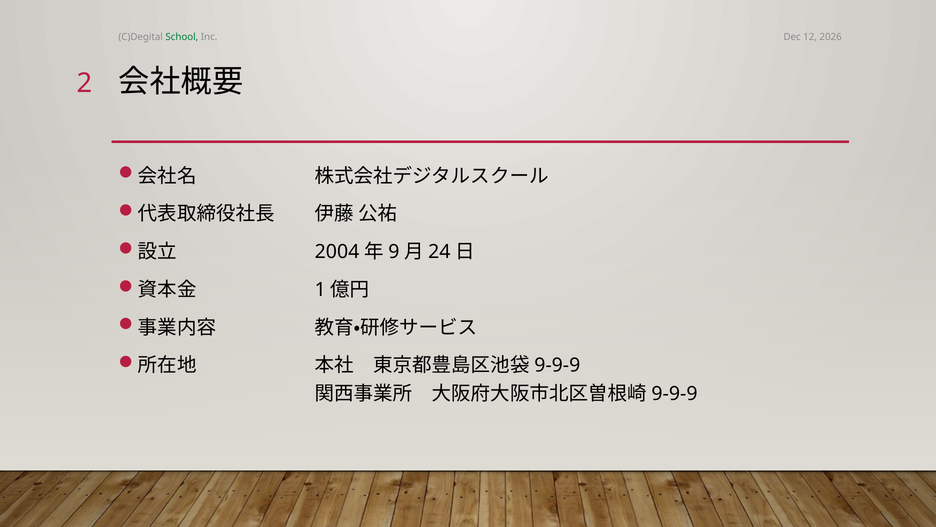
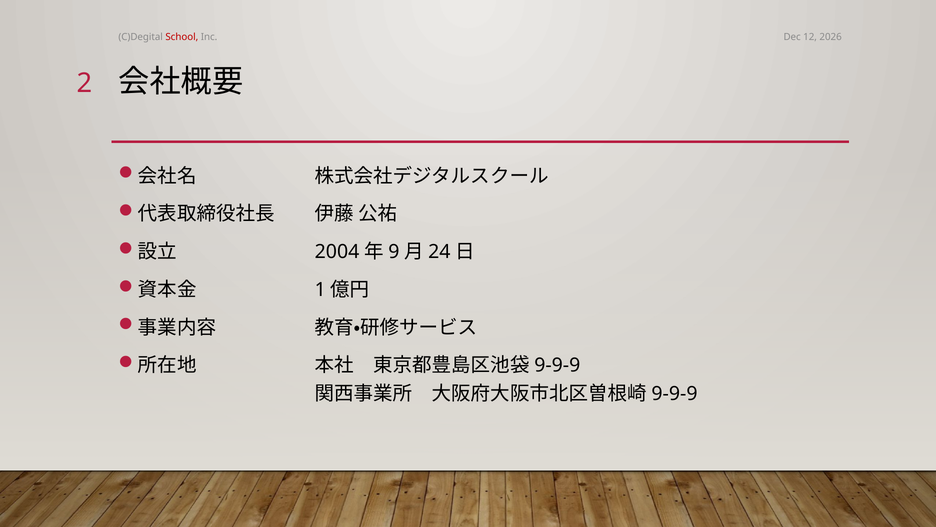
School colour: green -> red (182, 37)
